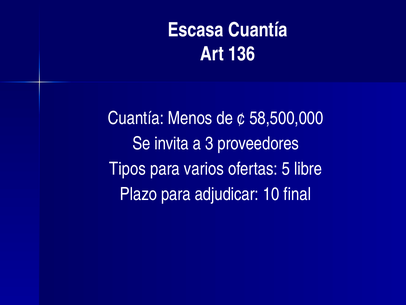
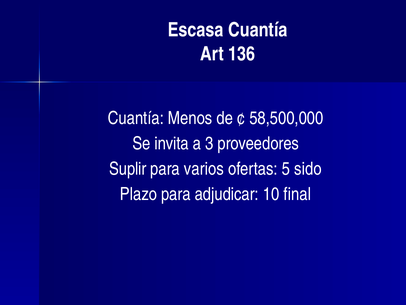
Tipos: Tipos -> Suplir (128, 169)
libre: libre -> sido (308, 169)
